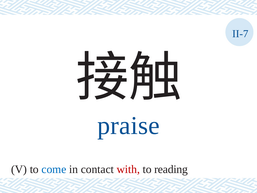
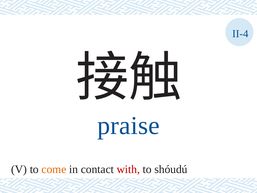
II-7: II-7 -> II-4 (240, 34)
come colour: blue -> orange (54, 169)
reading: reading -> shóudú (171, 169)
